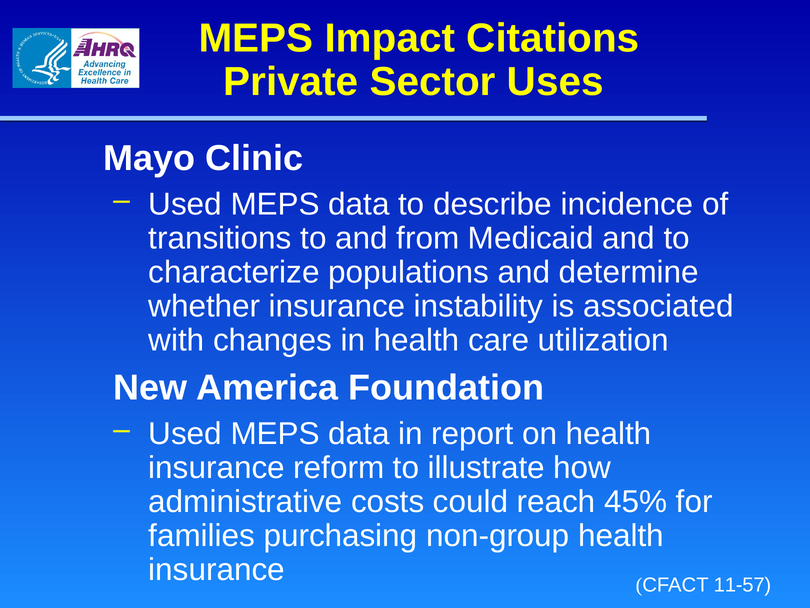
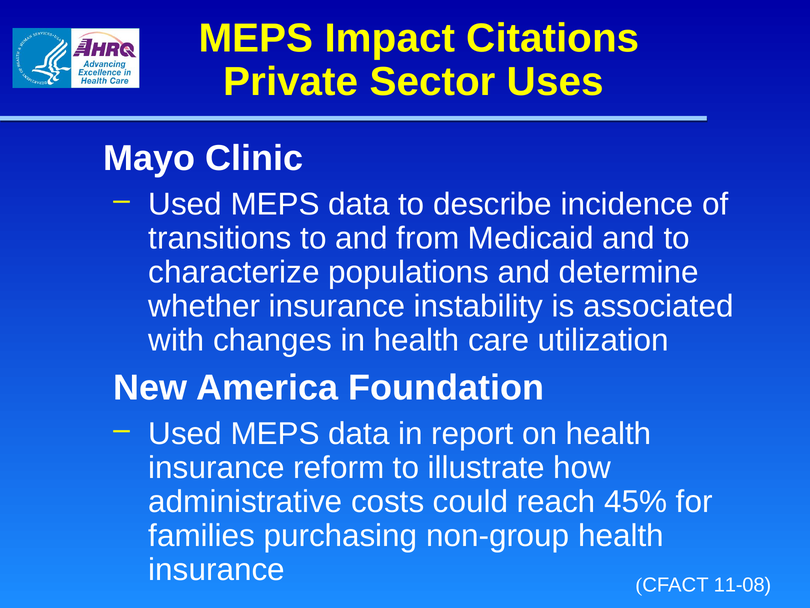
11-57: 11-57 -> 11-08 (742, 585)
